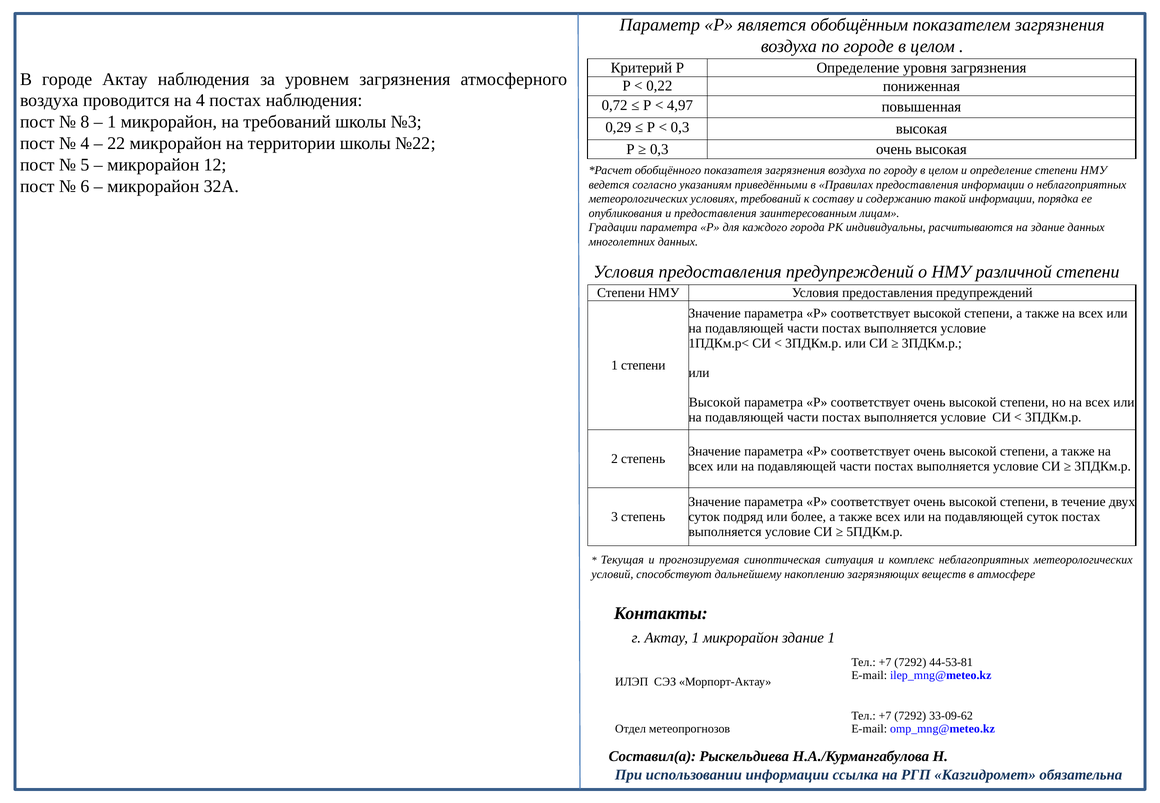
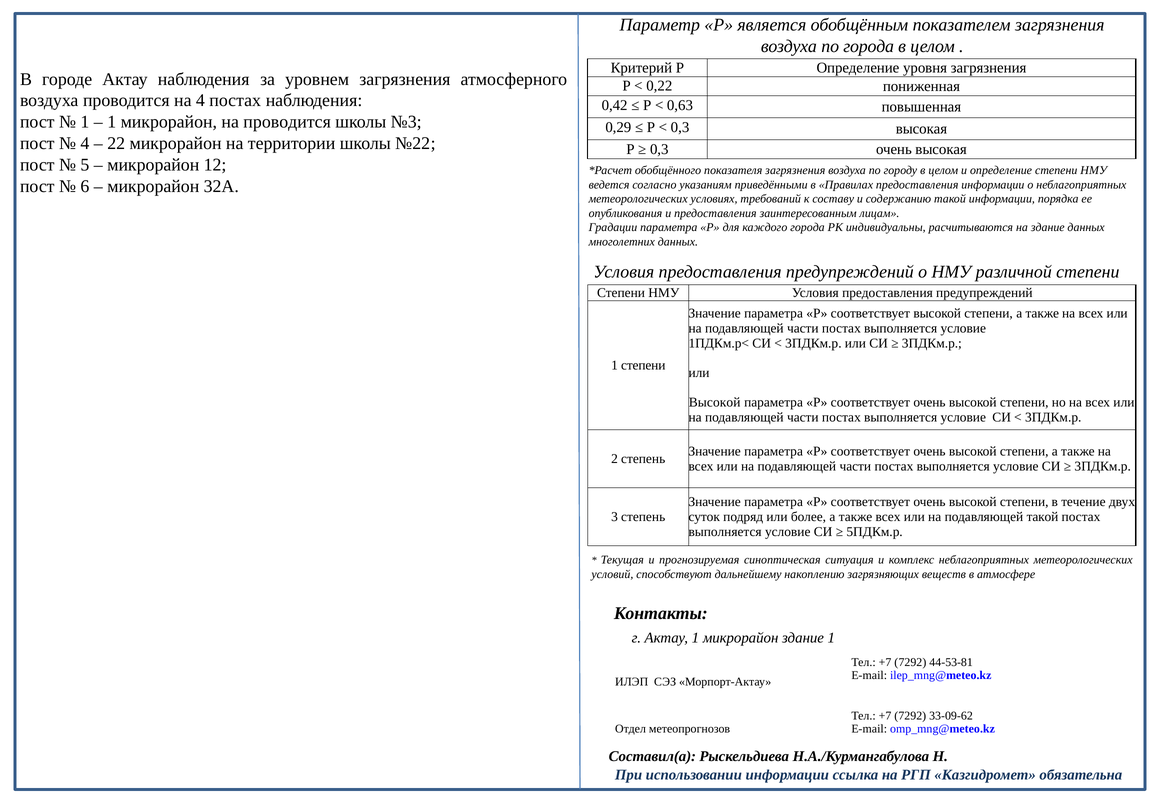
по городе: городе -> города (869, 47)
0,72: 0,72 -> 0,42 (615, 105)
4,97: 4,97 -> 0,63 (680, 105)
8: 8 -> 1 (85, 122)
на требований: требований -> проводится (287, 122)
подавляющей суток: суток -> такой (1043, 517)
